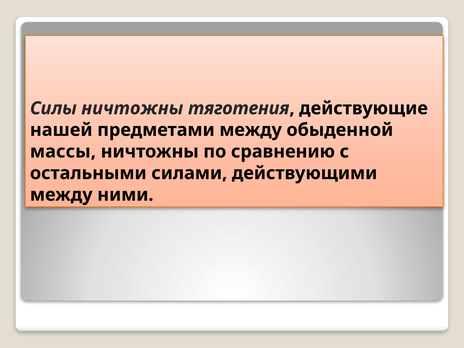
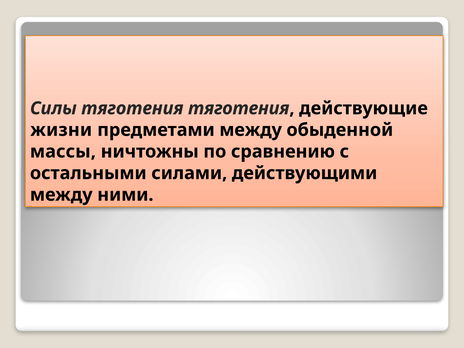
Силы ничтожны: ничтожны -> тяготения (132, 108)
нашей: нашей -> жизни (61, 130)
